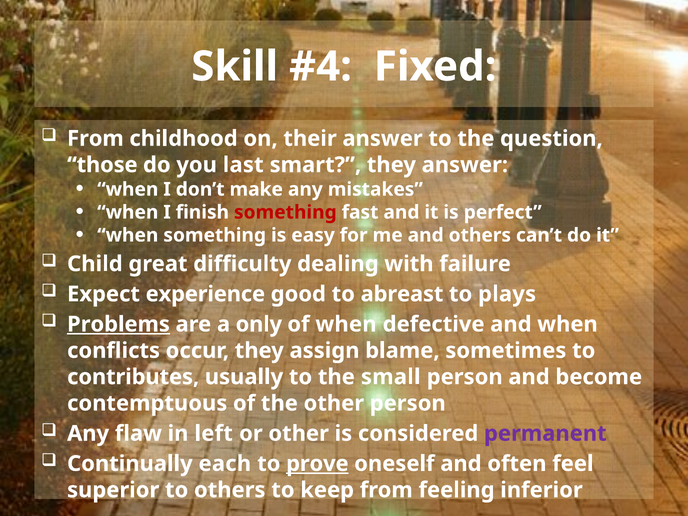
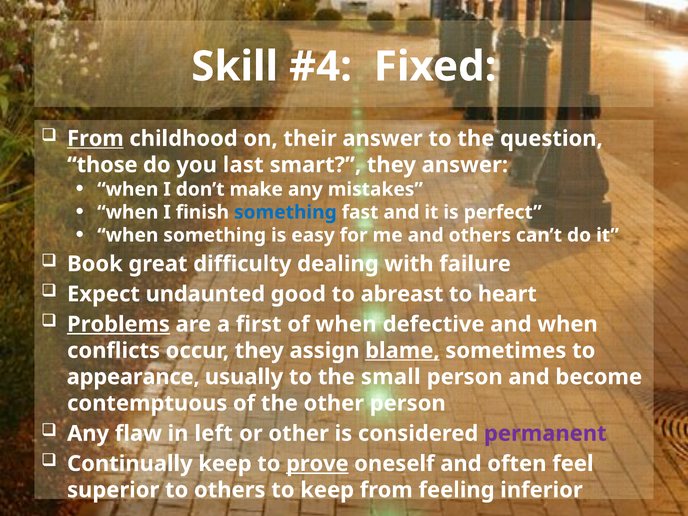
From underline: none -> present (95, 139)
something colour: red -> blue (285, 212)
Child: Child -> Book (95, 264)
experience: experience -> undaunted (205, 294)
plays: plays -> heart (507, 294)
only: only -> first (259, 324)
blame underline: none -> present (402, 351)
contributes: contributes -> appearance (133, 377)
Continually each: each -> keep (225, 464)
